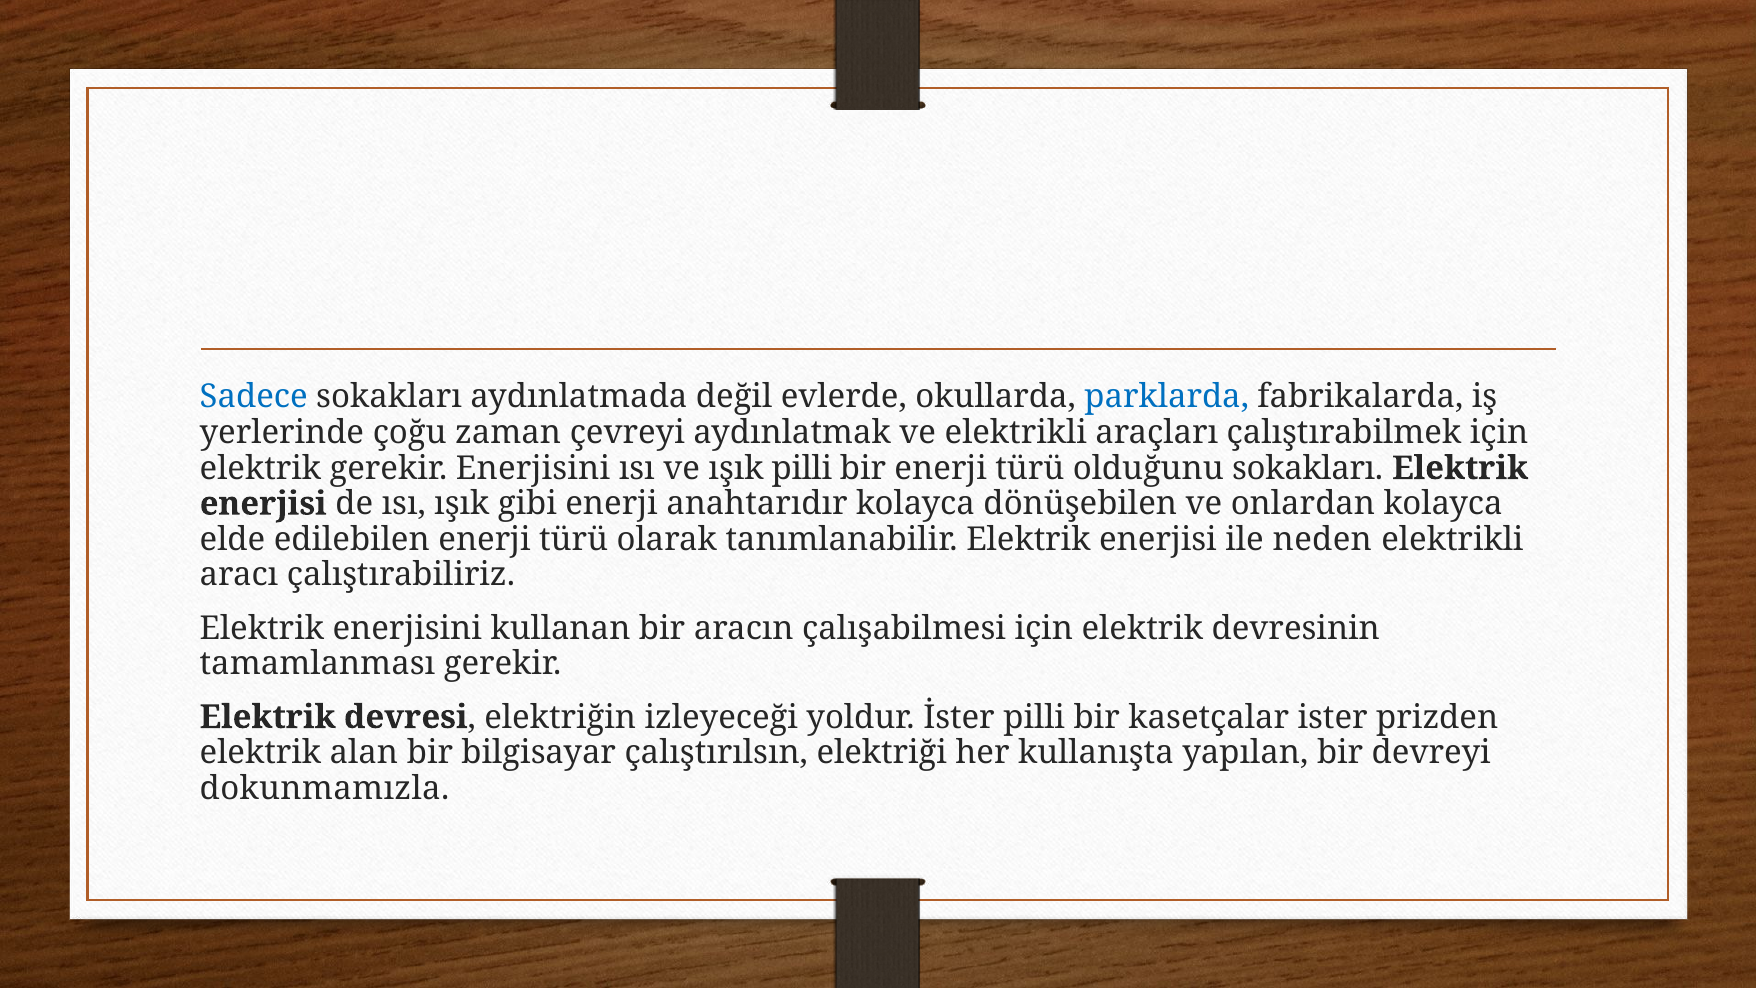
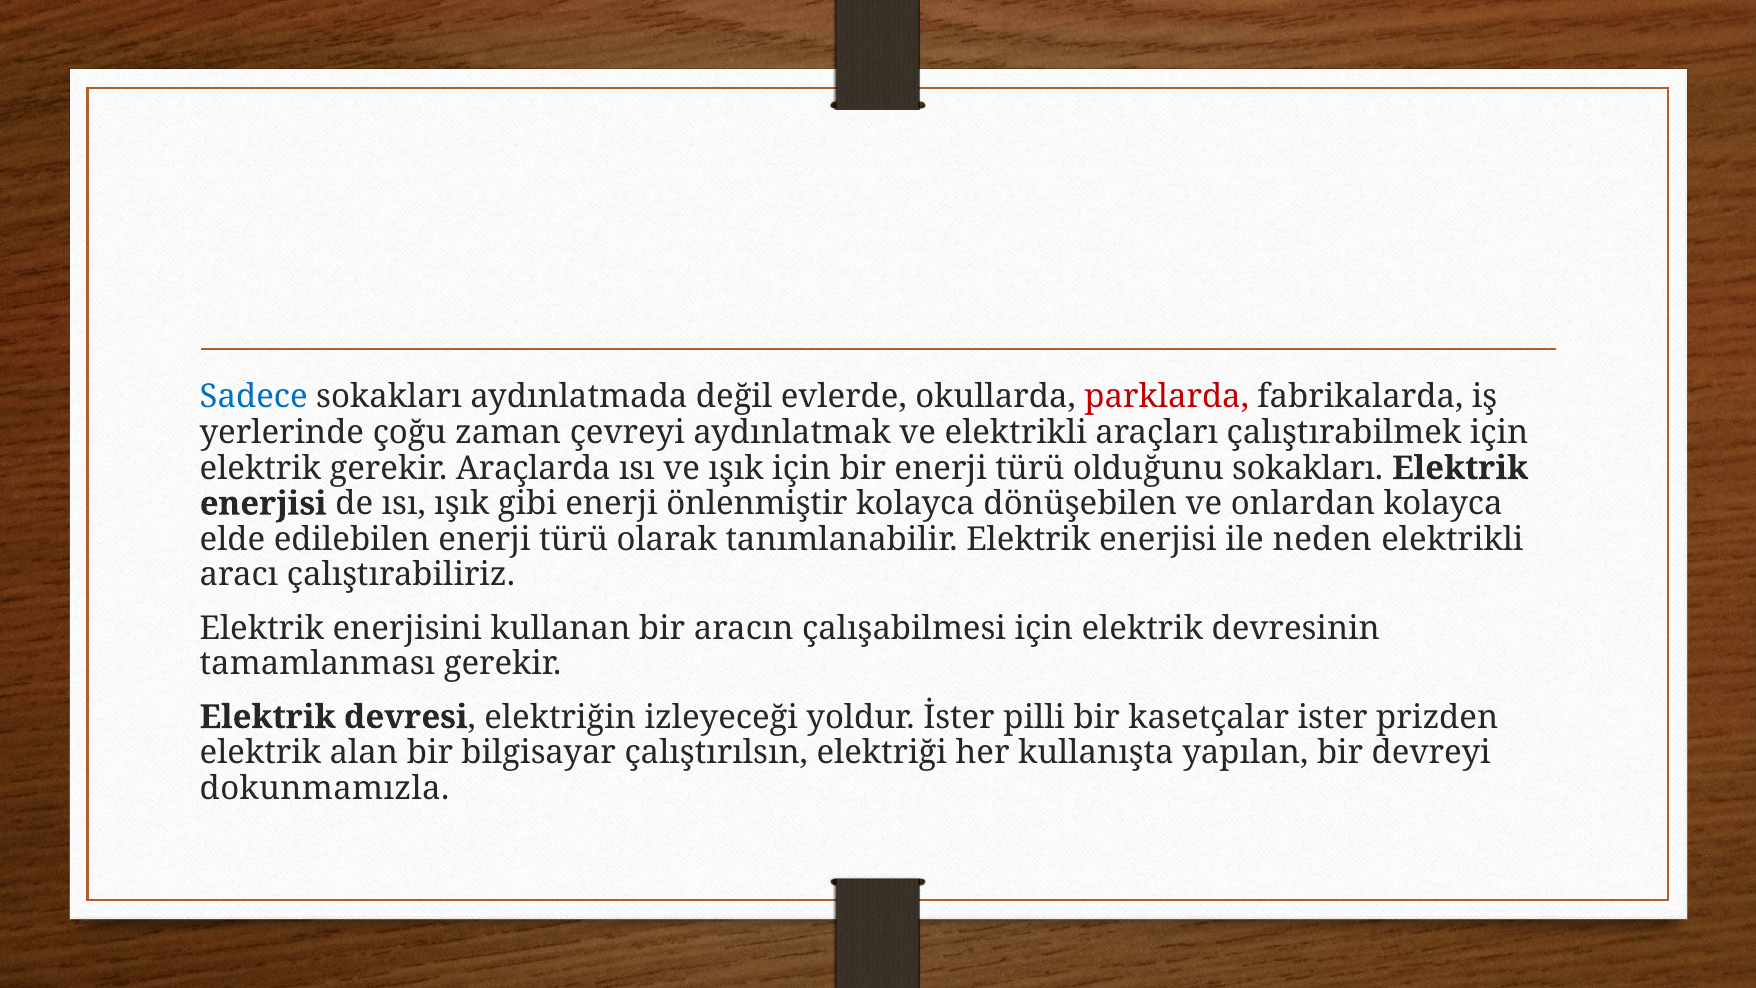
parklarda colour: blue -> red (1167, 397)
gerekir Enerjisini: Enerjisini -> Araçlarda (533, 468)
ışık pilli: pilli -> için (802, 468)
anahtarıdır: anahtarıdır -> önlenmiştir (757, 504)
